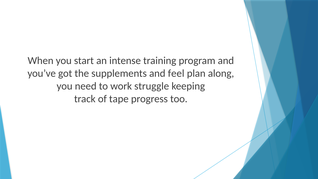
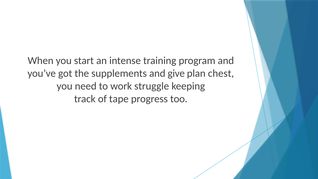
feel: feel -> give (176, 73)
along: along -> chest (221, 73)
